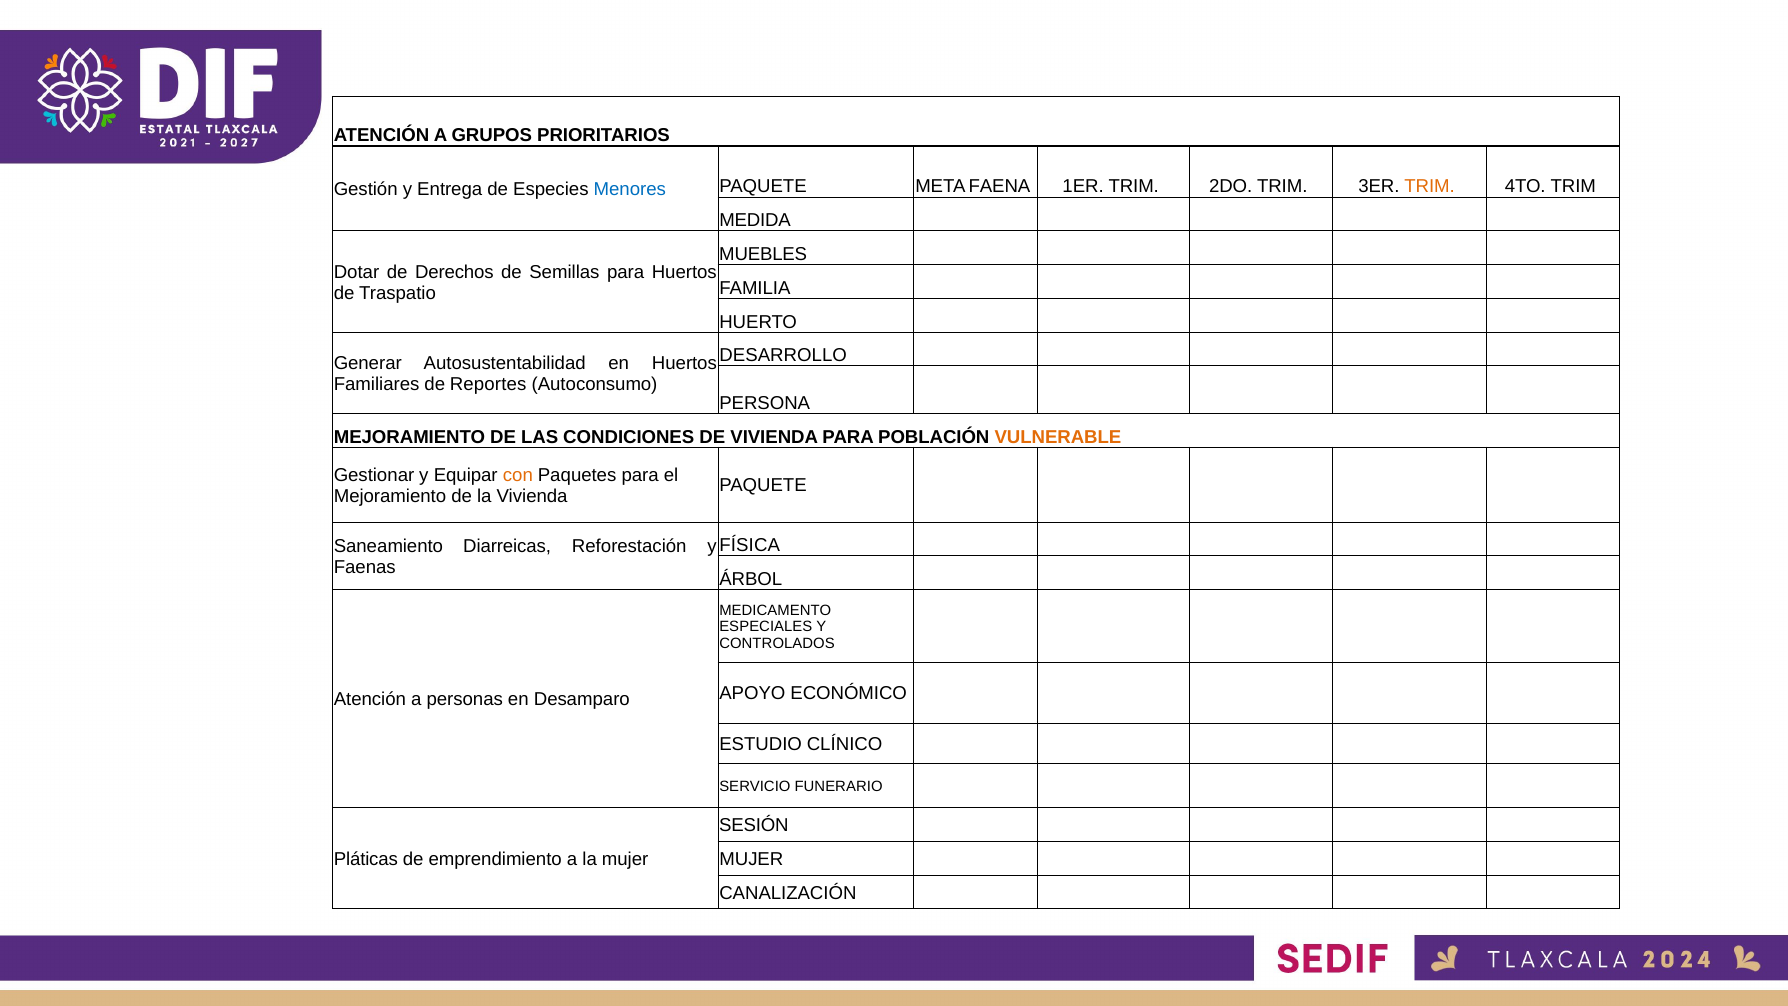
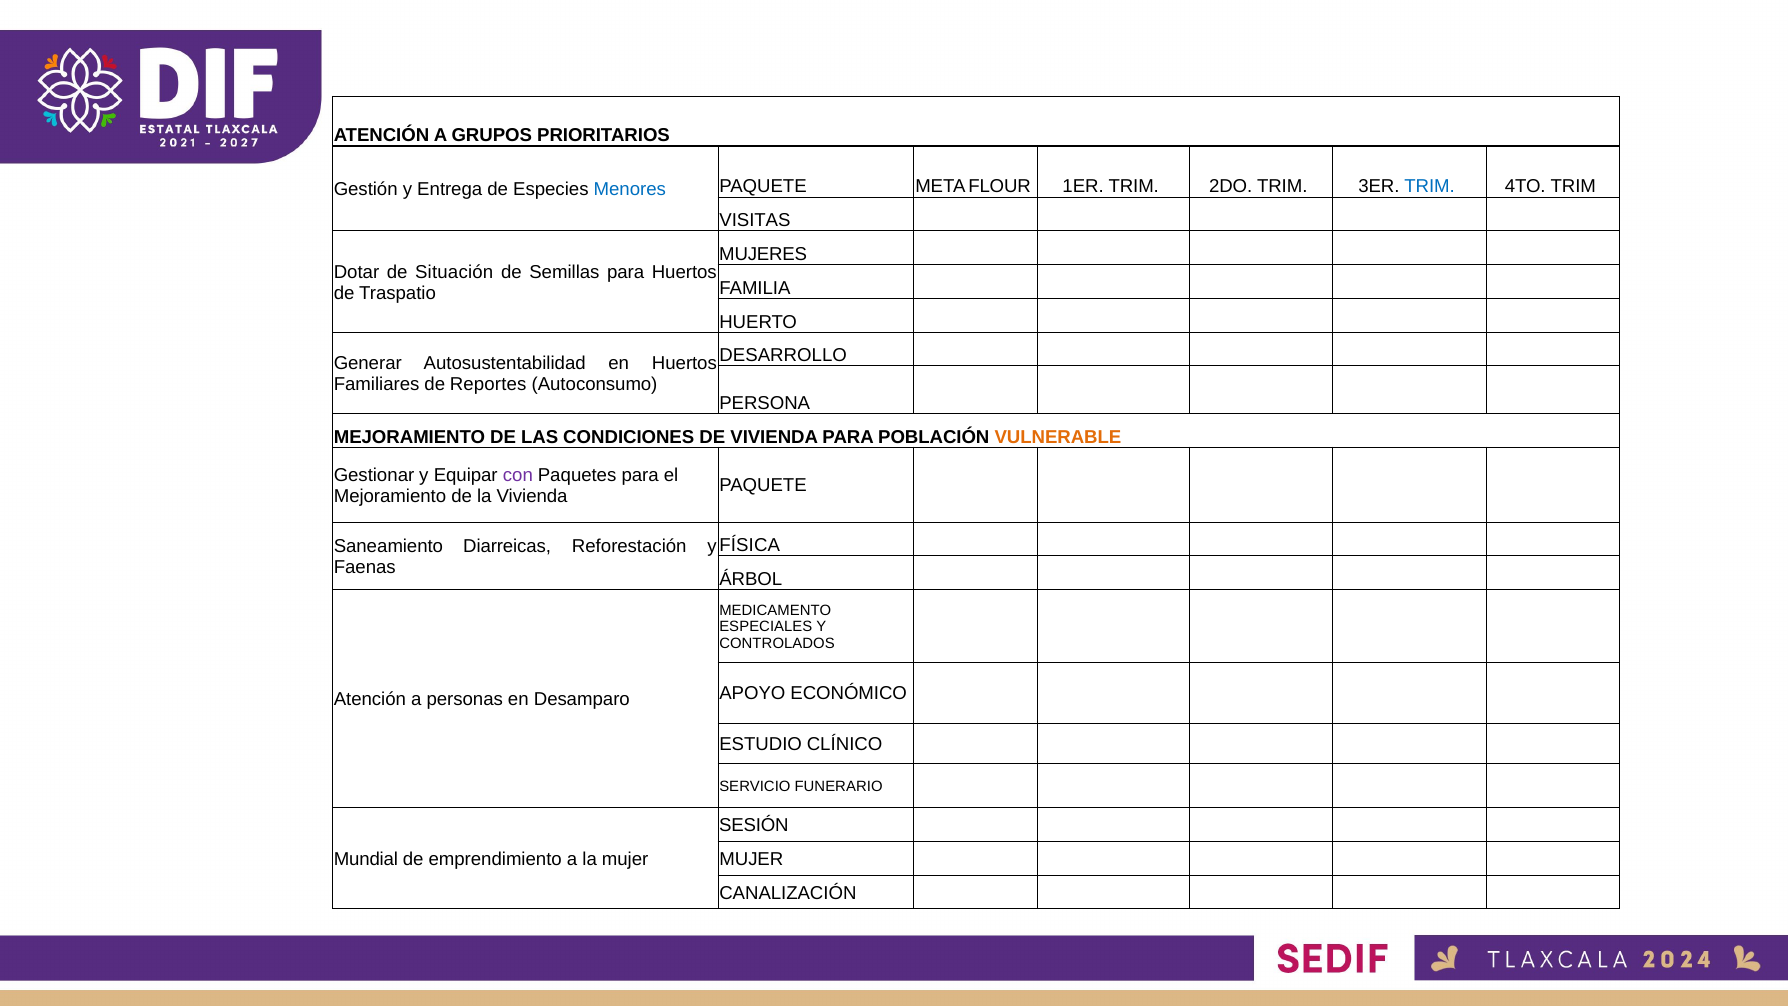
FAENA: FAENA -> FLOUR (1000, 187)
TRIM colour: orange -> blue (1430, 187)
MEDIDA: MEDIDA -> VISITAS (755, 221)
MUEBLES: MUEBLES -> MUJERES (763, 254)
Derechos: Derechos -> Situación (454, 272)
con colour: orange -> purple (518, 475)
Pláticas: Pláticas -> Mundial (366, 859)
